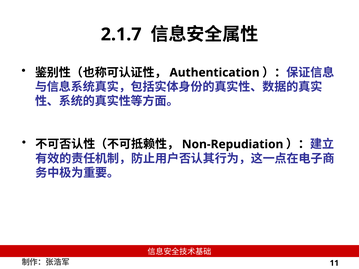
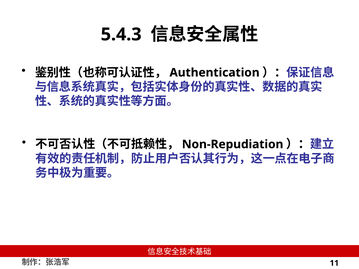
2.1.7: 2.1.7 -> 5.4.3 (121, 34)
